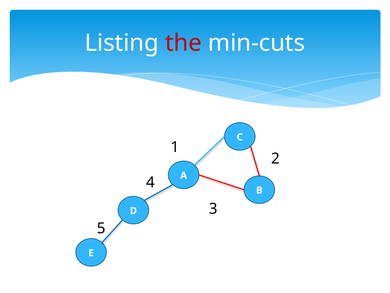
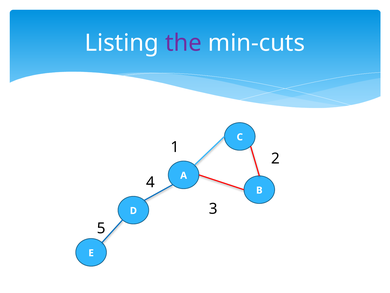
the colour: red -> purple (183, 43)
